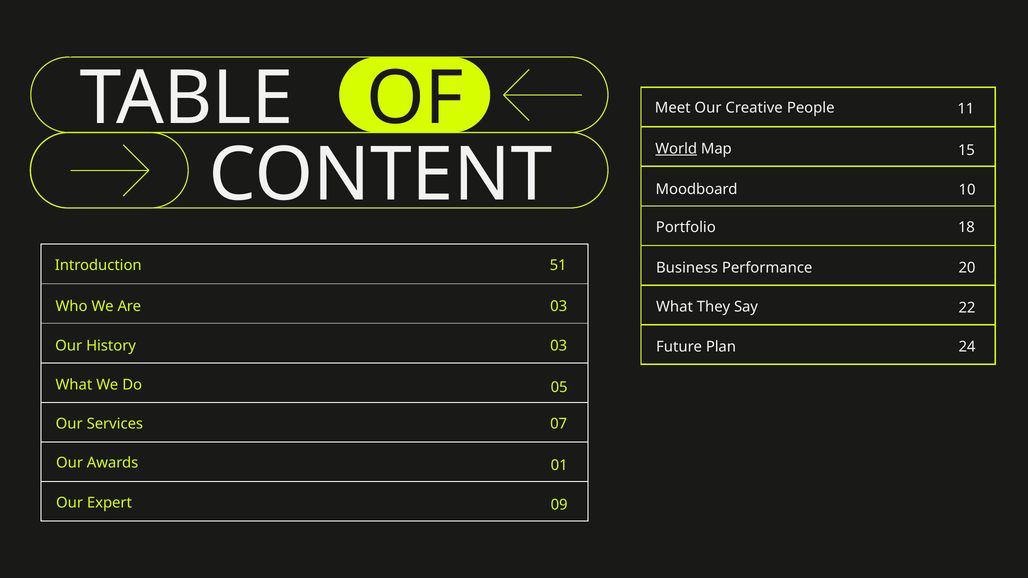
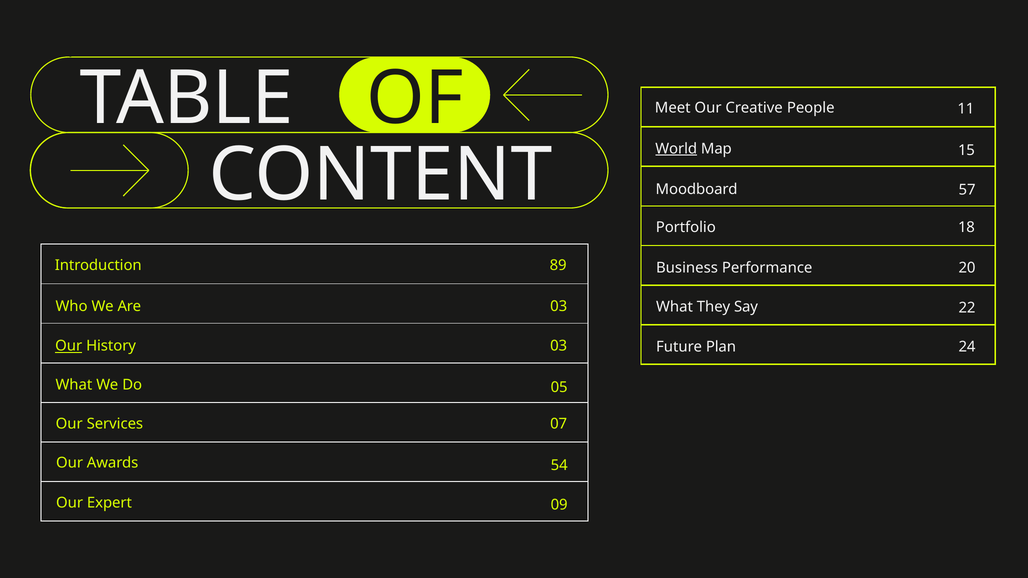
10: 10 -> 57 (967, 190)
51: 51 -> 89 (558, 265)
Our underline: none -> present (69, 346)
01: 01 -> 54 (559, 465)
